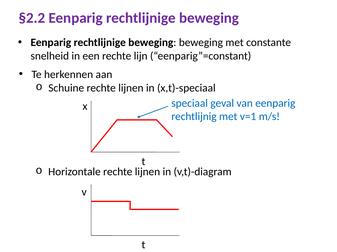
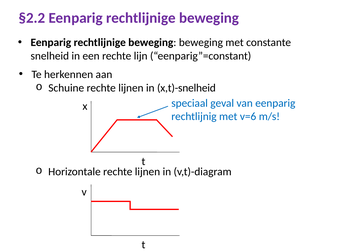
x,t)-speciaal: x,t)-speciaal -> x,t)-snelheid (186, 88)
v=1: v=1 -> v=6 (248, 117)
